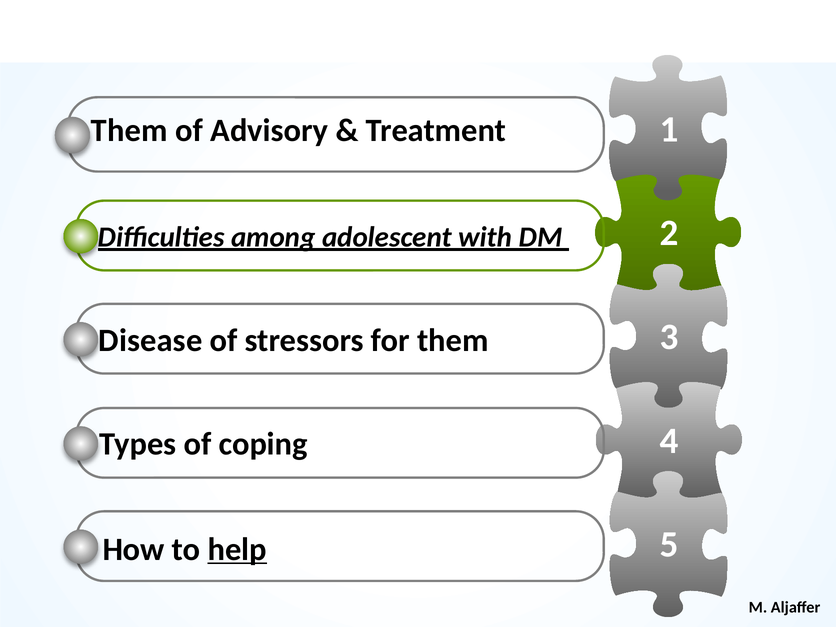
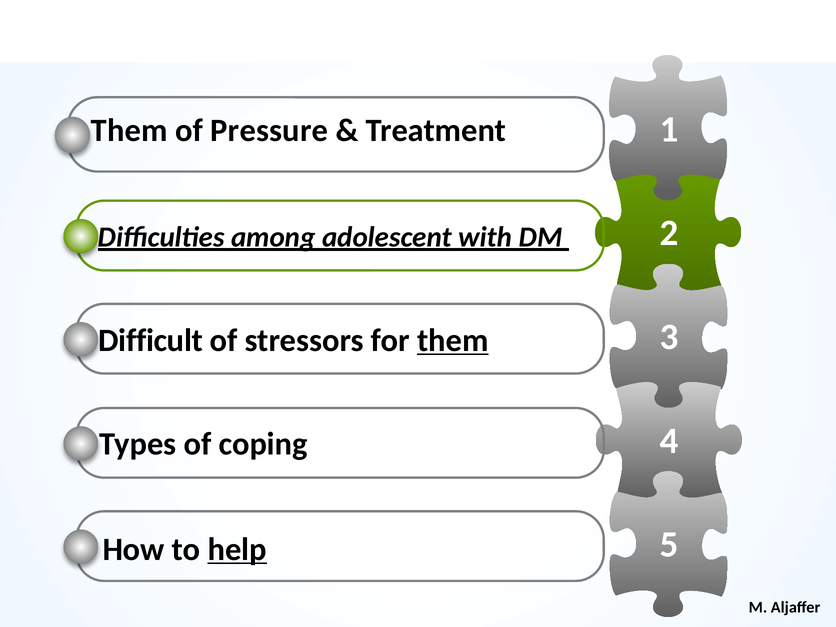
Advisory: Advisory -> Pressure (269, 130)
Disease: Disease -> Difficult (151, 340)
them underline: none -> present (453, 340)
